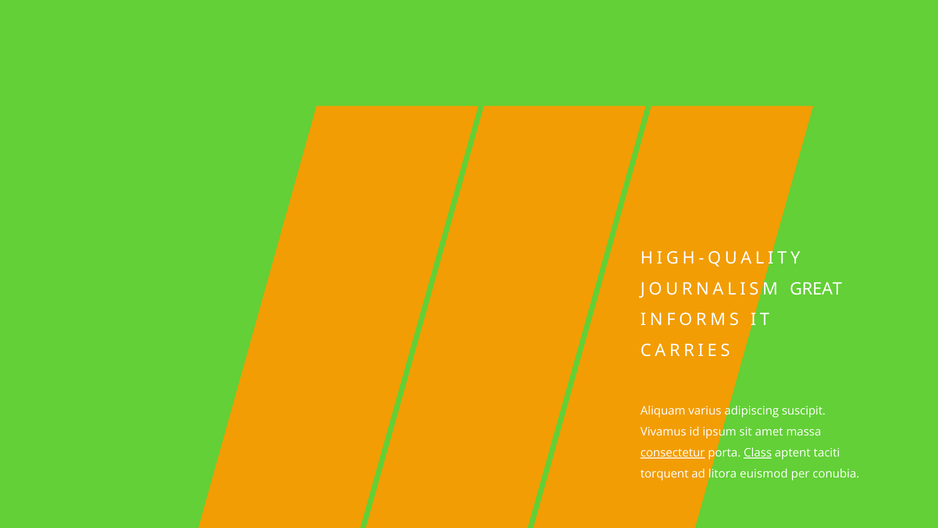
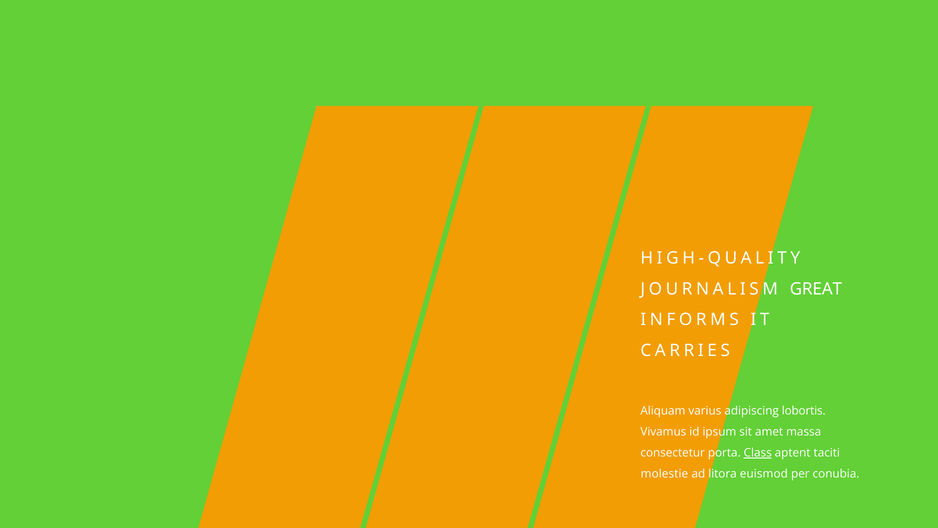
suscipit: suscipit -> lobortis (804, 410)
consectetur underline: present -> none (673, 453)
torquent: torquent -> molestie (664, 474)
